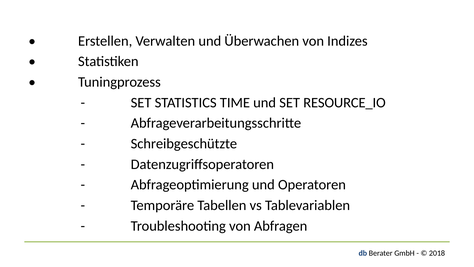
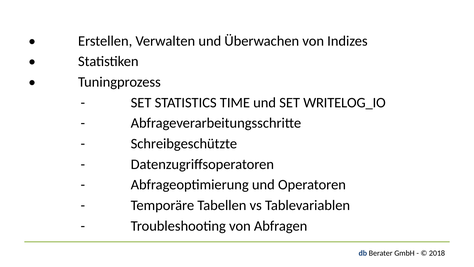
RESOURCE_IO: RESOURCE_IO -> WRITELOG_IO (344, 102)
